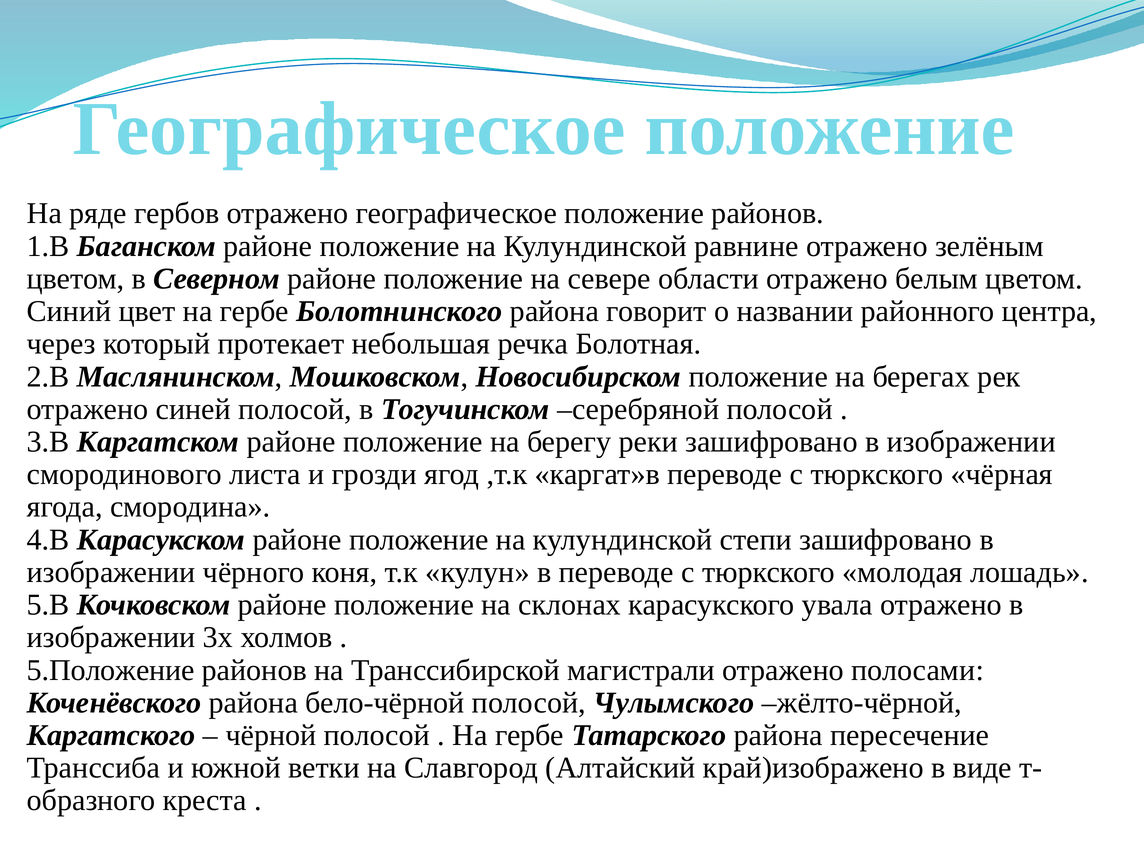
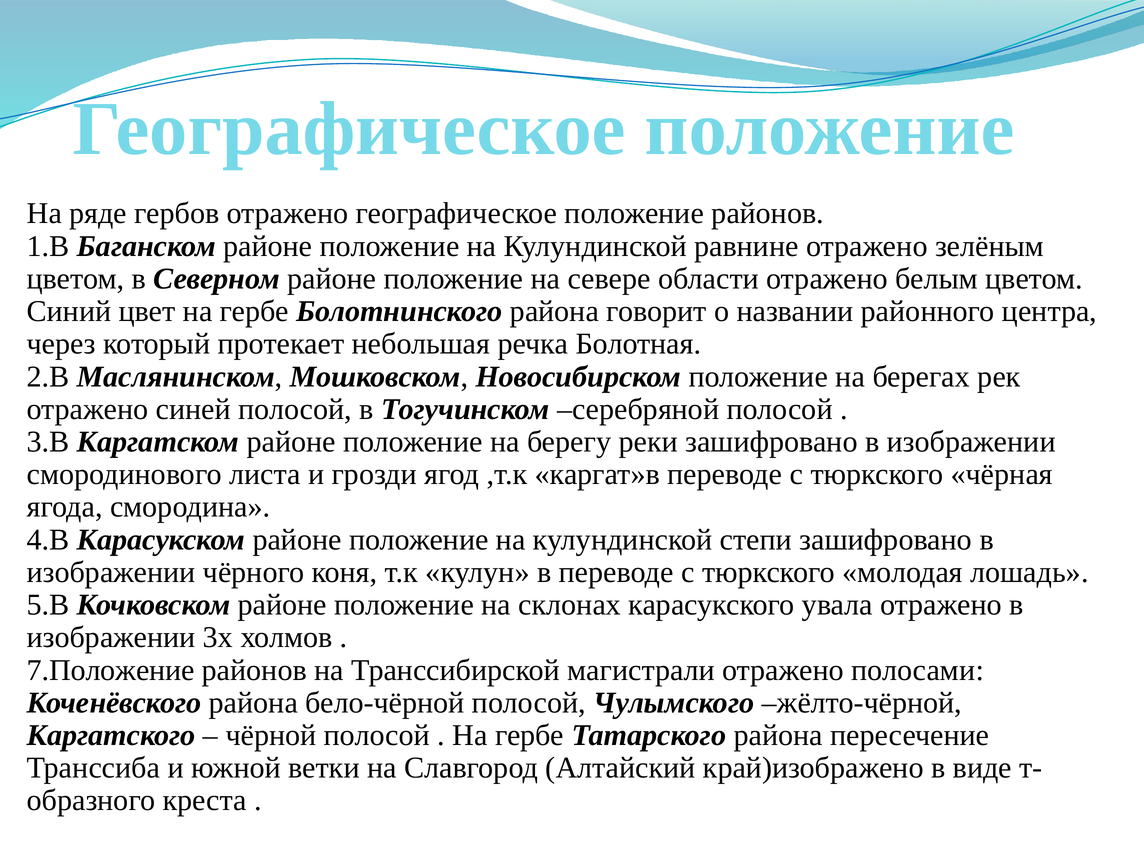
5.Положение: 5.Положение -> 7.Положение (111, 670)
